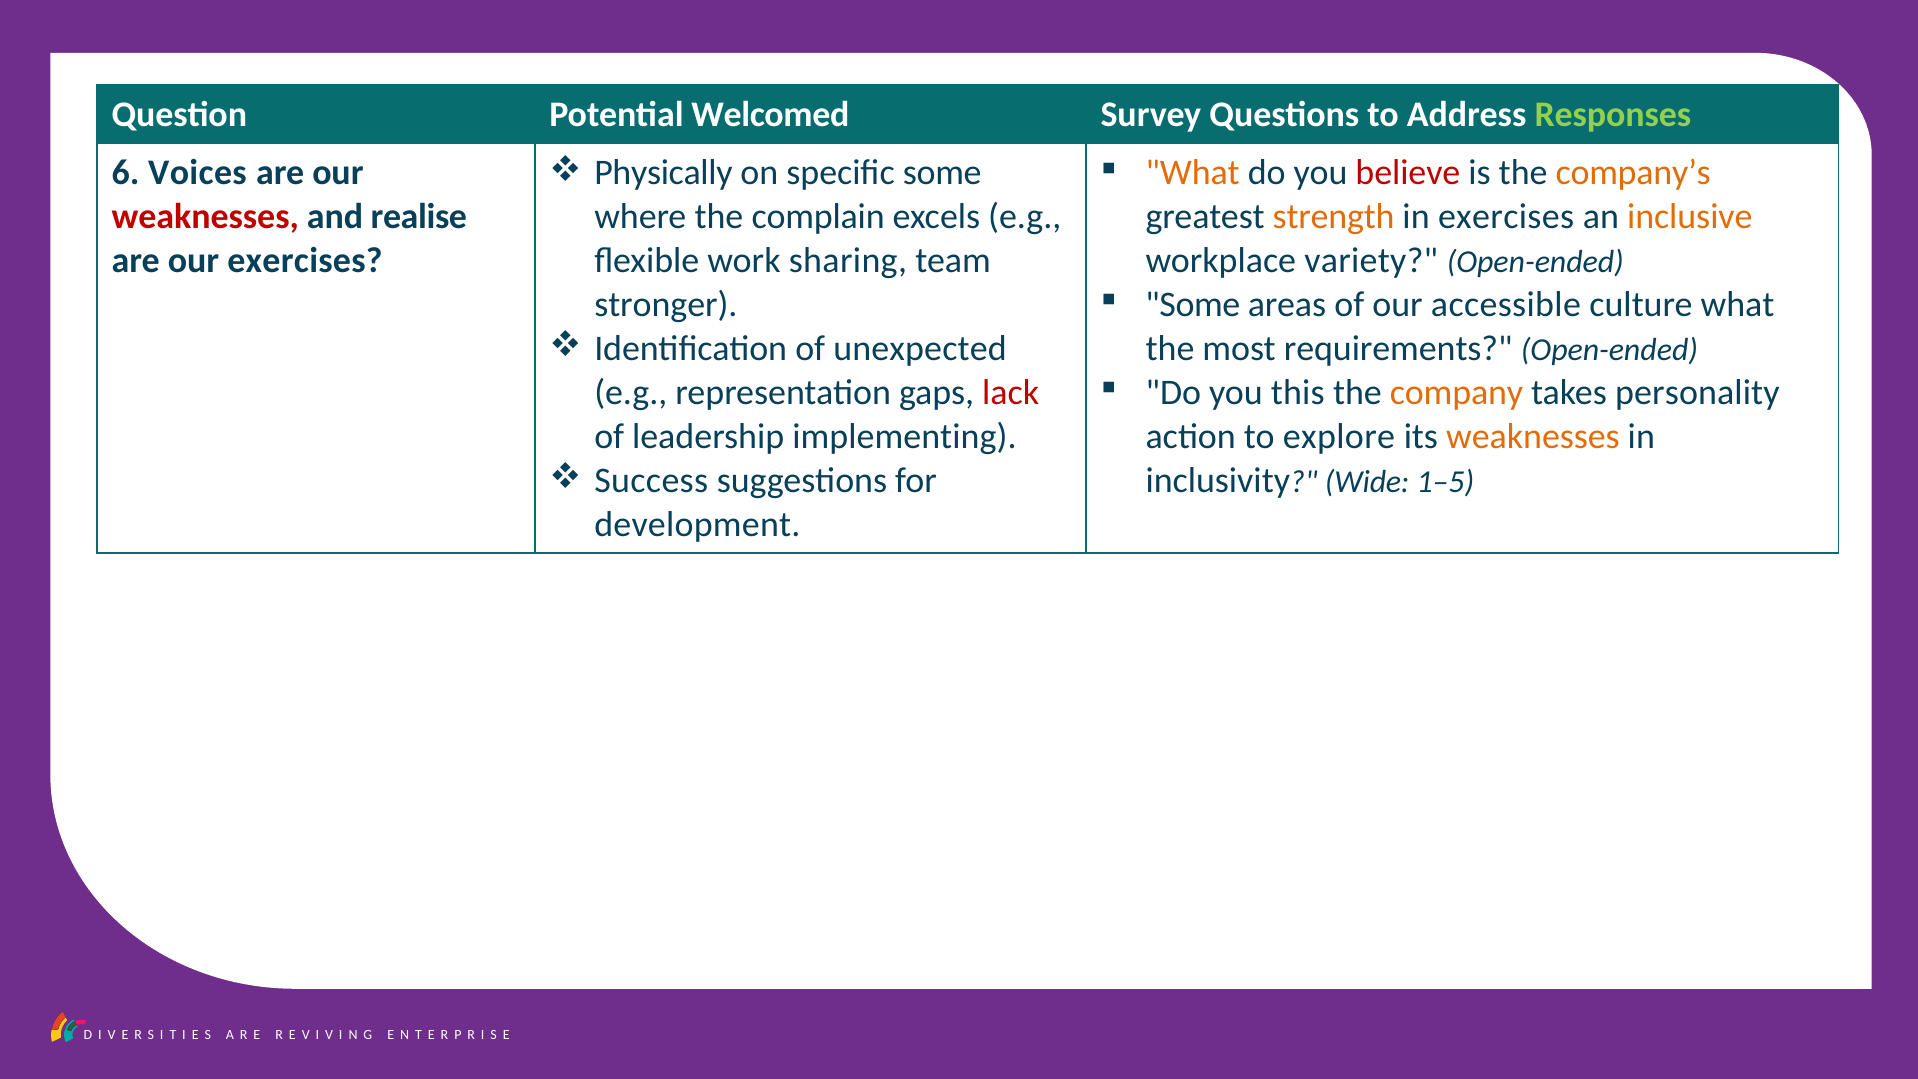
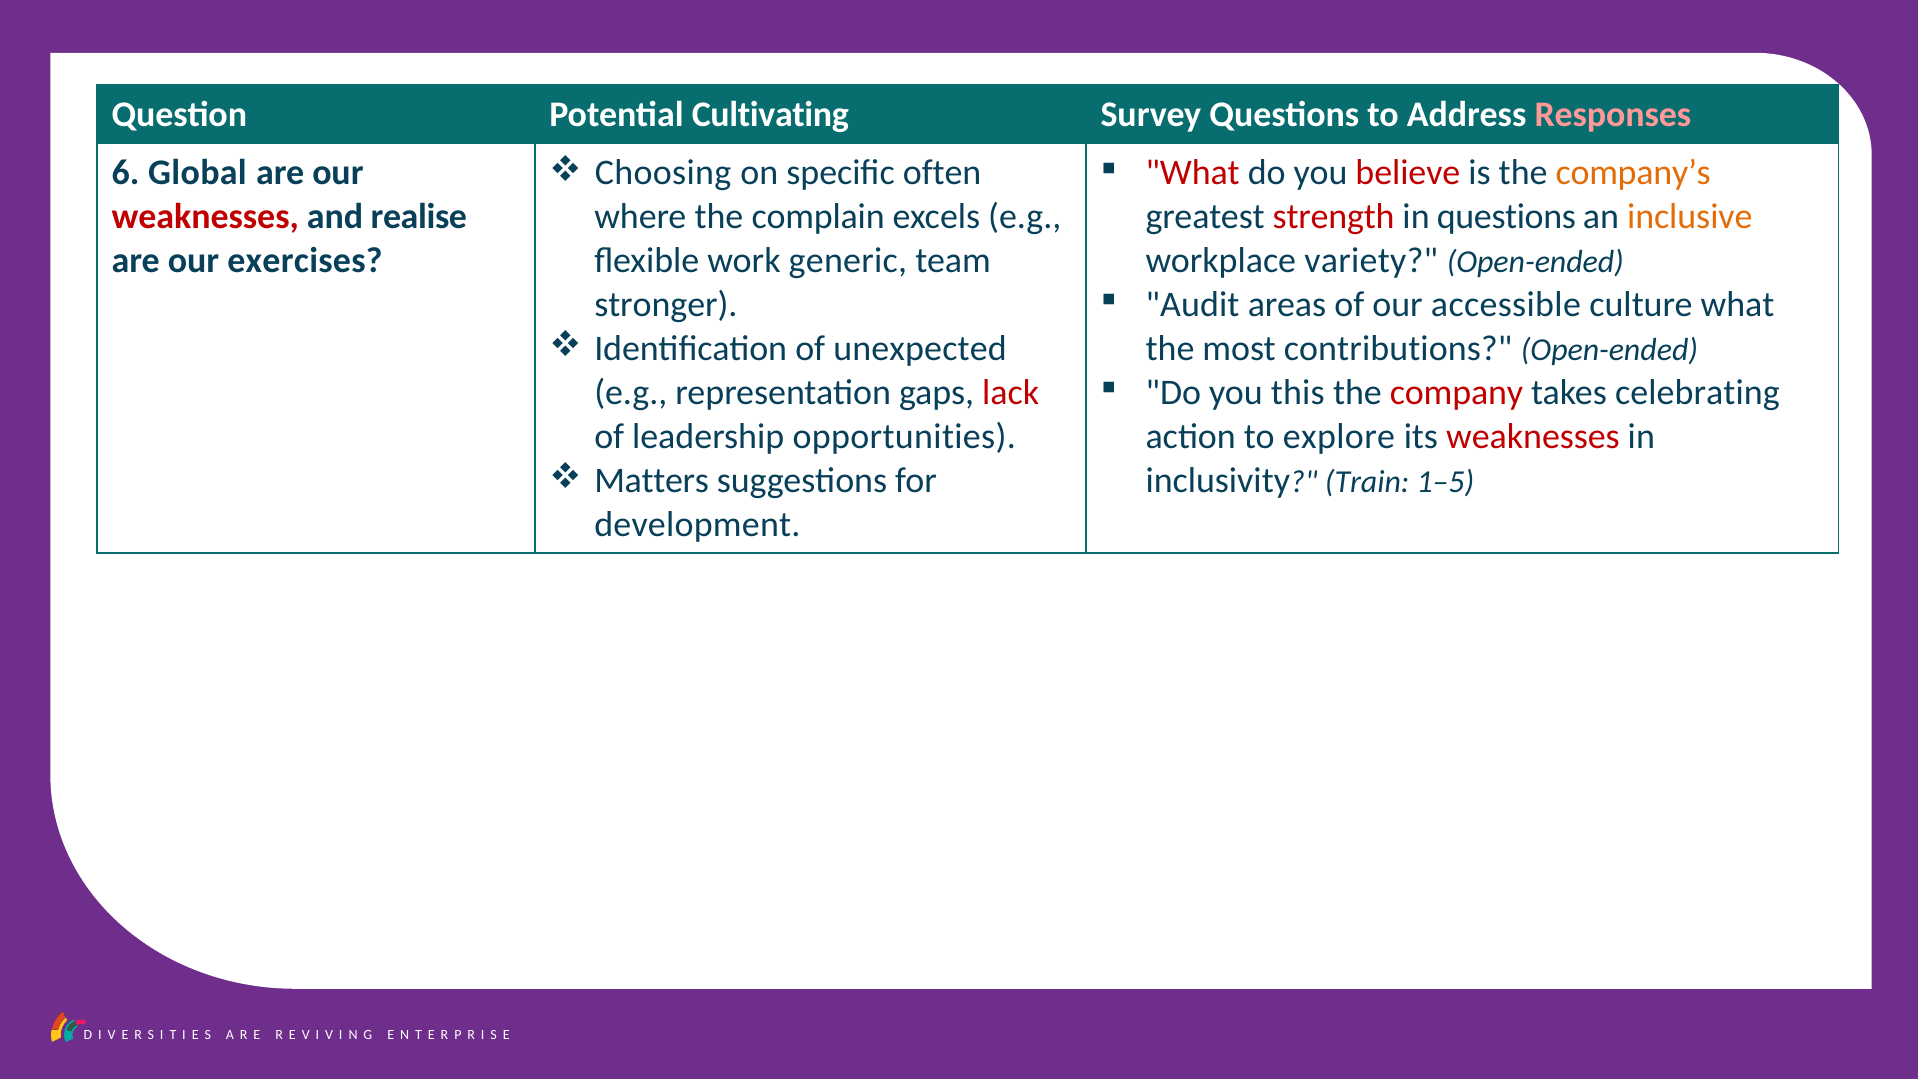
Welcomed: Welcomed -> Cultivating (770, 115)
Responses colour: light green -> pink (1613, 115)
Physically: Physically -> Choosing (663, 173)
specific some: some -> often (942, 173)
What colour: orange -> red (1193, 173)
Voices: Voices -> Global (197, 173)
strength colour: orange -> red (1334, 217)
in exercises: exercises -> questions (1506, 217)
sharing: sharing -> generic (848, 261)
Some: Some -> Audit (1193, 305)
requirements: requirements -> contributions (1398, 349)
company colour: orange -> red (1456, 393)
personality: personality -> celebrating (1697, 393)
implementing: implementing -> opportunities (904, 436)
weaknesses colour: orange -> red (1533, 436)
Success: Success -> Matters (652, 480)
Wide: Wide -> Train (1367, 482)
